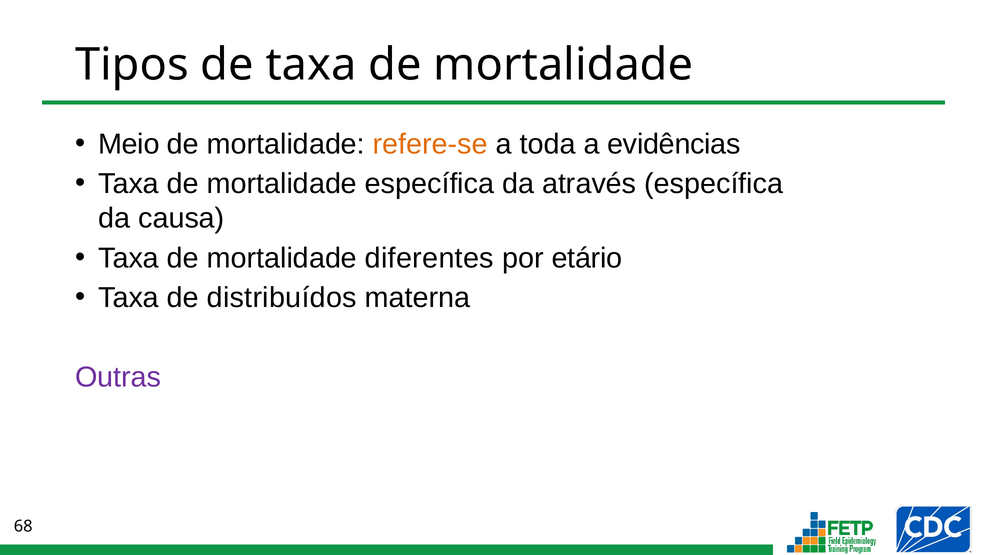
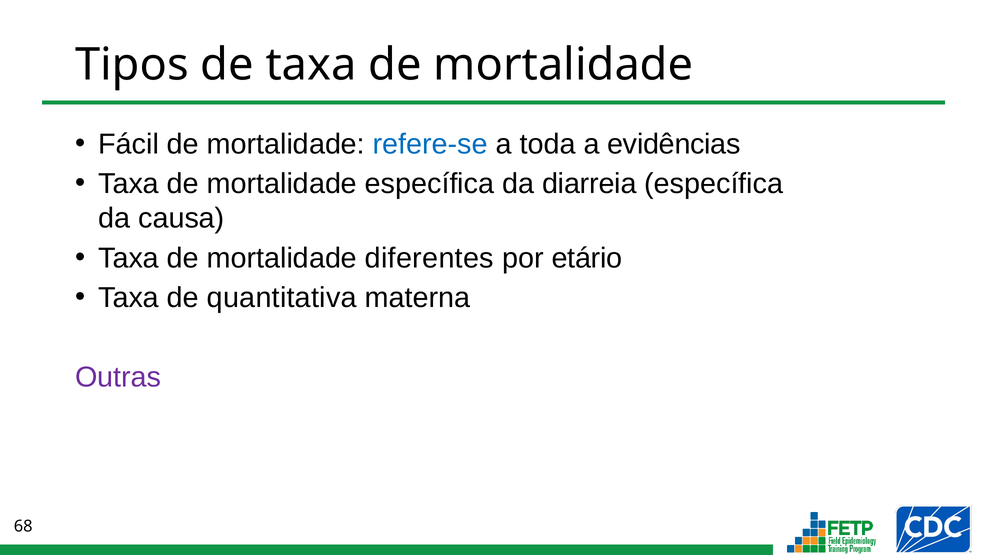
Meio: Meio -> Fácil (129, 144)
refere-se colour: orange -> blue (430, 144)
através: através -> diarreia (589, 184)
distribuídos: distribuídos -> quantitativa (282, 298)
